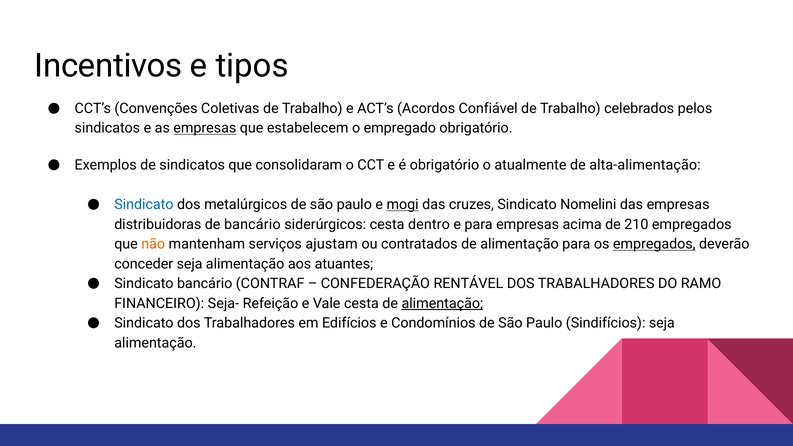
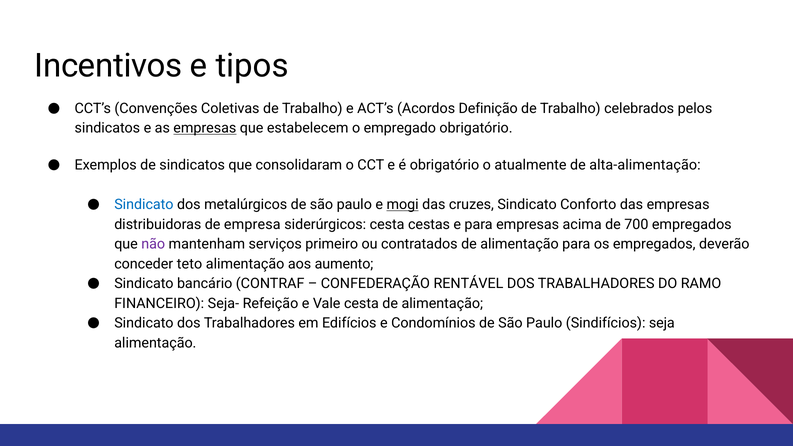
Confiável: Confiável -> Definição (488, 108)
Nomelini: Nomelini -> Conforto (588, 205)
de bancário: bancário -> empresa (252, 224)
dentro: dentro -> cestas (429, 224)
210: 210 -> 700 (636, 224)
não colour: orange -> purple (153, 244)
ajustam: ajustam -> primeiro (332, 244)
empregados underline: present -> none (654, 244)
conceder seja: seja -> teto (189, 264)
atuantes: atuantes -> aumento (344, 264)
alimentação underline: present -> none (442, 303)
